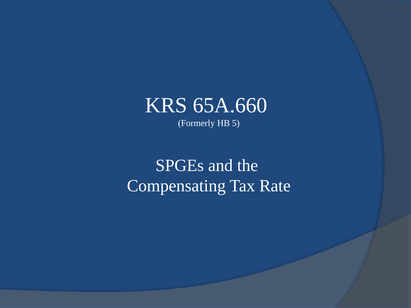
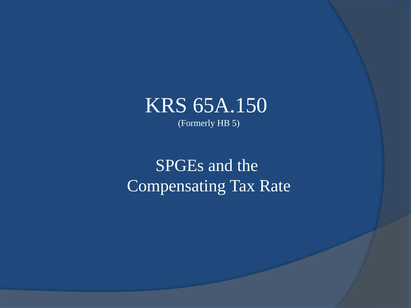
65A.660: 65A.660 -> 65A.150 (230, 106)
